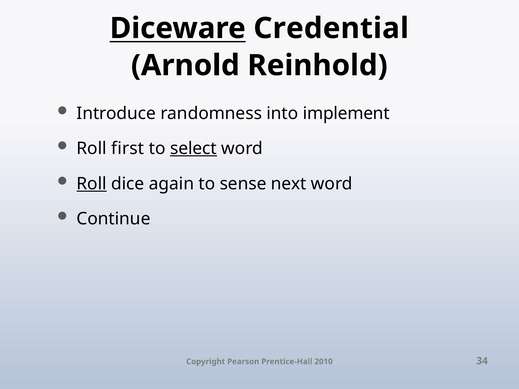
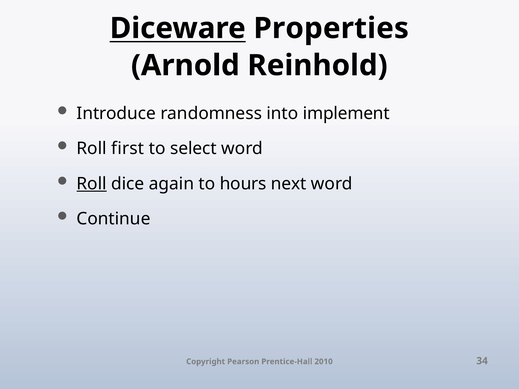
Credential: Credential -> Properties (331, 28)
select underline: present -> none (193, 149)
sense: sense -> hours (243, 184)
